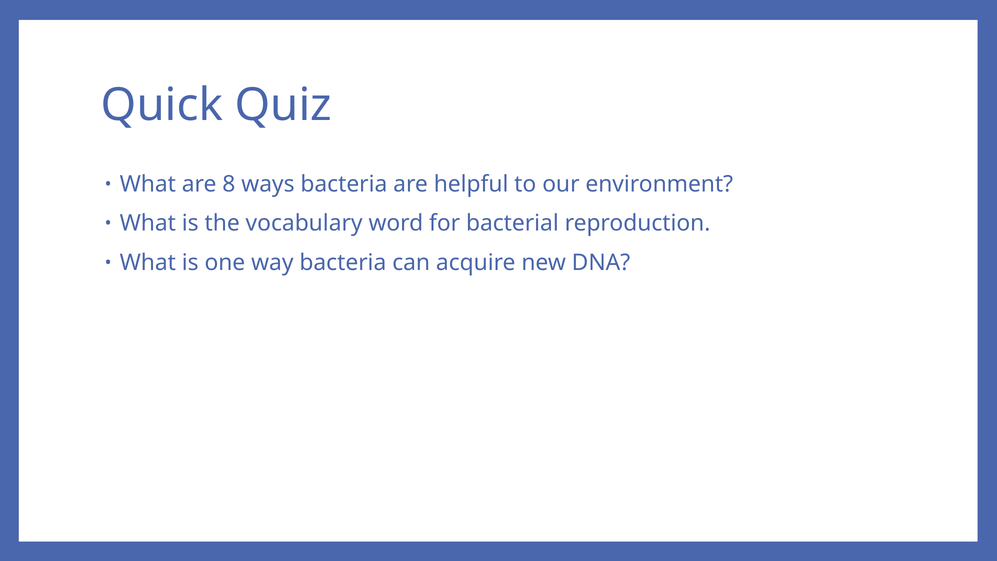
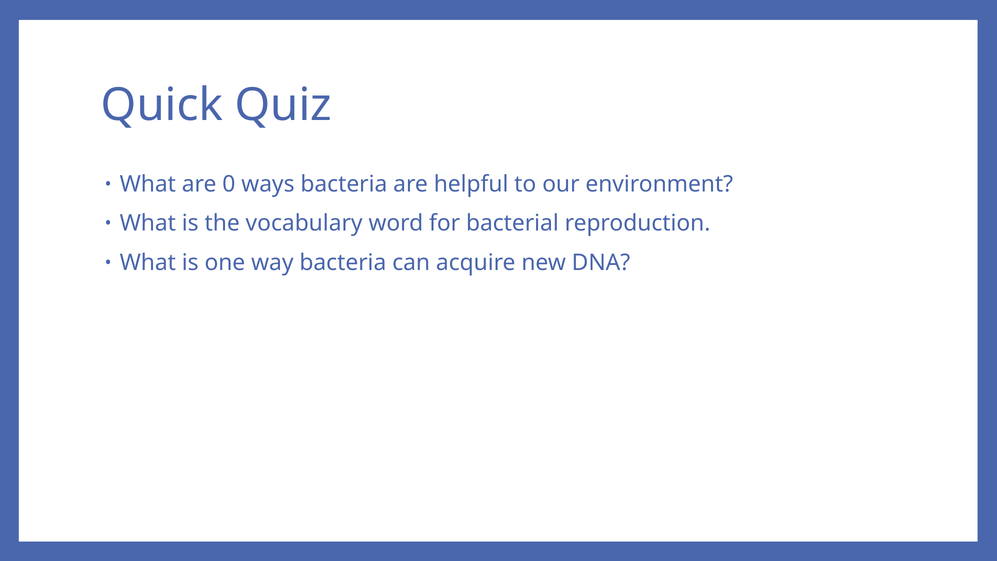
8: 8 -> 0 (229, 184)
